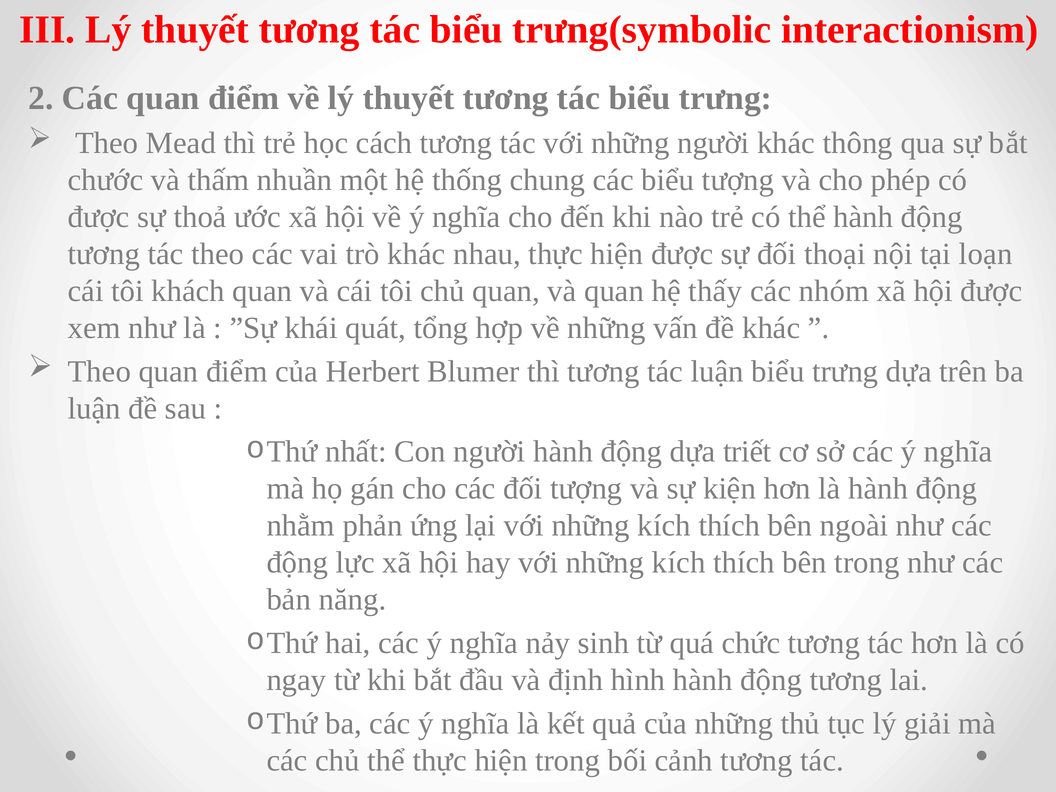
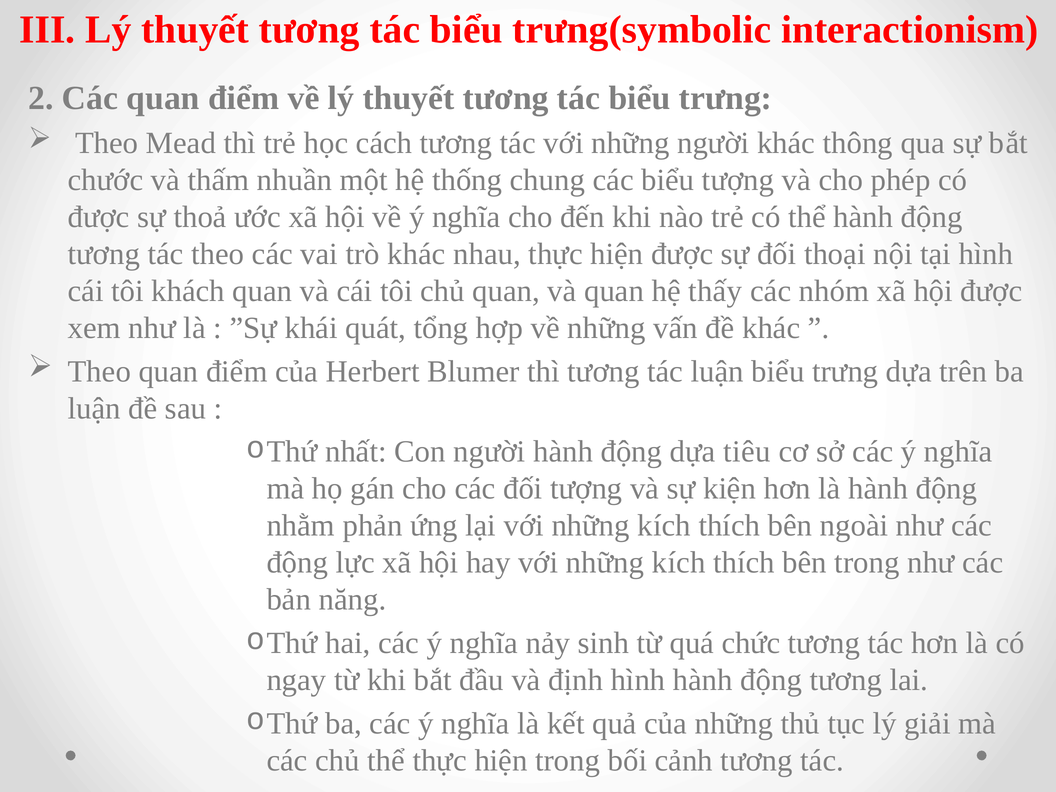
tại loạn: loạn -> hình (986, 254)
triết: triết -> tiêu (747, 452)
